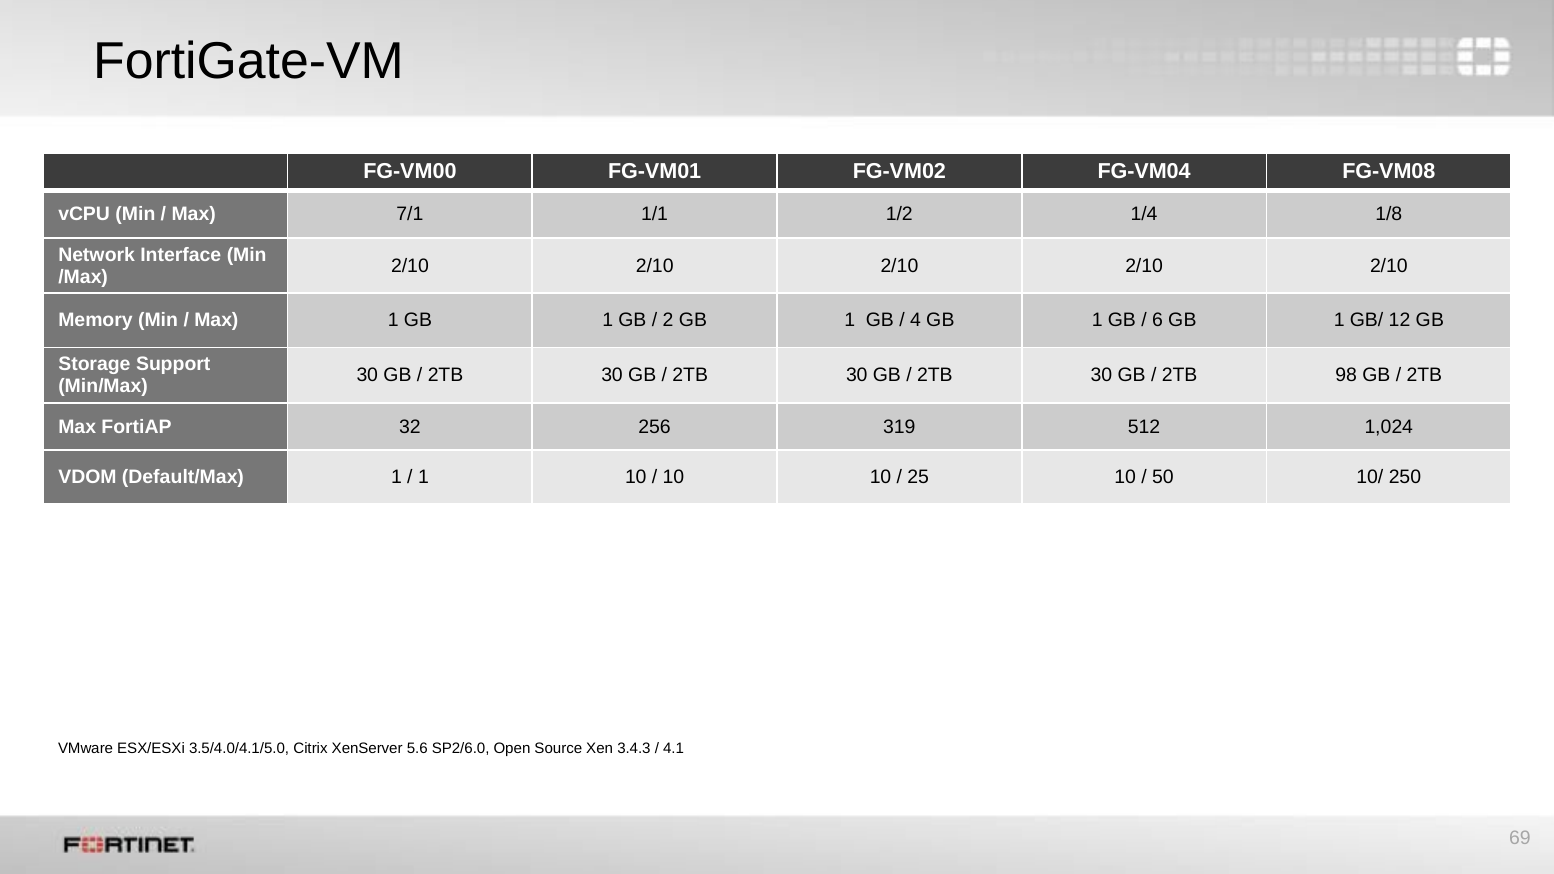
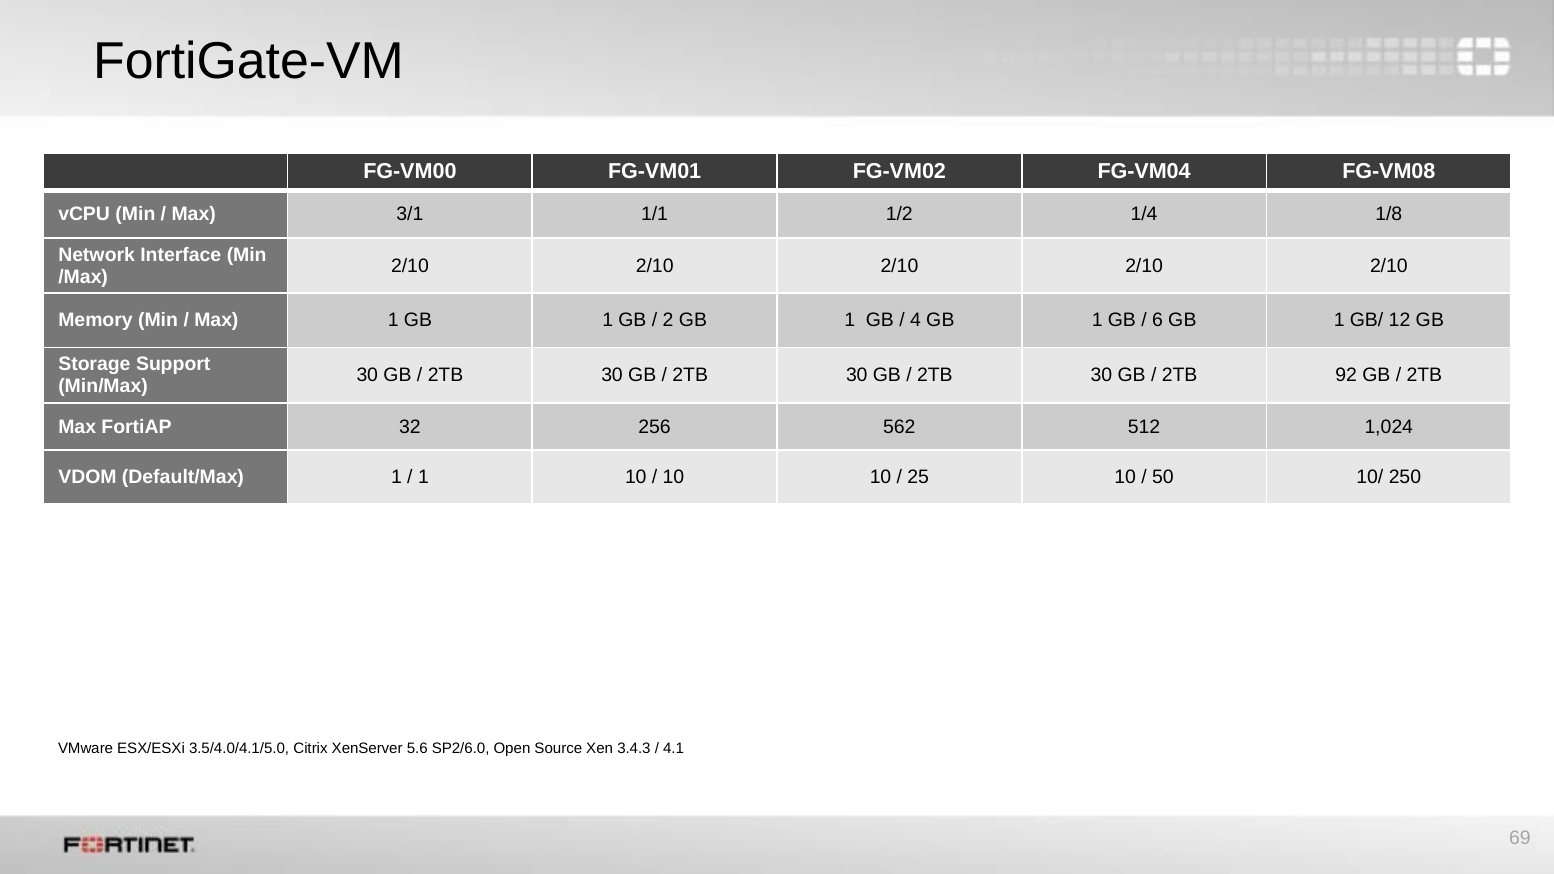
7/1: 7/1 -> 3/1 (410, 215)
98: 98 -> 92 (1346, 375)
319: 319 -> 562 (899, 427)
